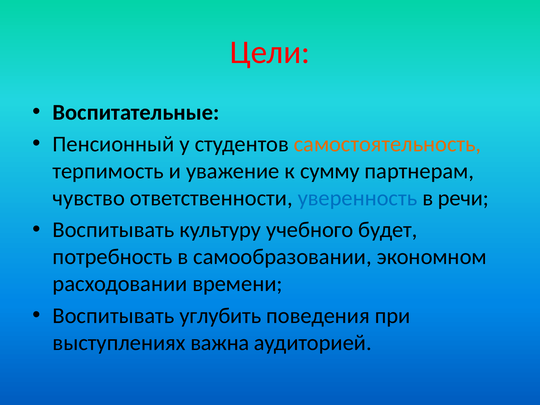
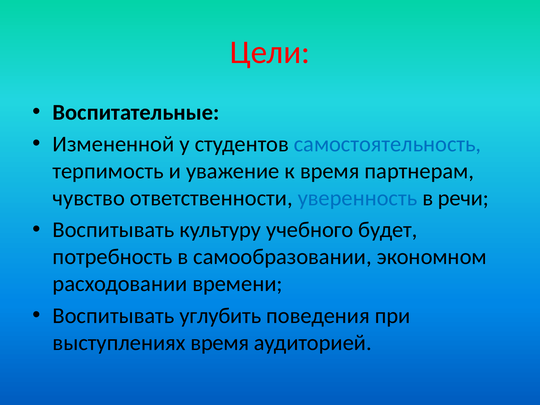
Пенсионный: Пенсионный -> Измененной (114, 144)
самостоятельность colour: orange -> blue (388, 144)
к сумму: сумму -> время (330, 171)
выступлениях важна: важна -> время (220, 343)
